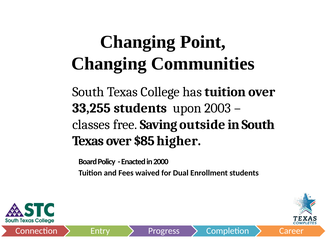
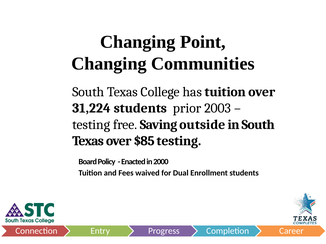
33,255: 33,255 -> 31,224 (92, 108)
upon: upon -> prior (187, 108)
classes: classes -> testing (91, 125)
$85 higher: higher -> testing (179, 141)
